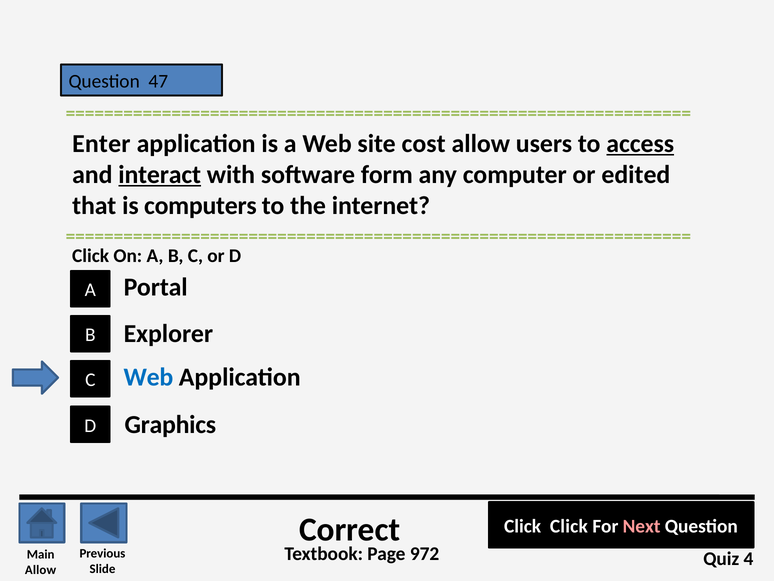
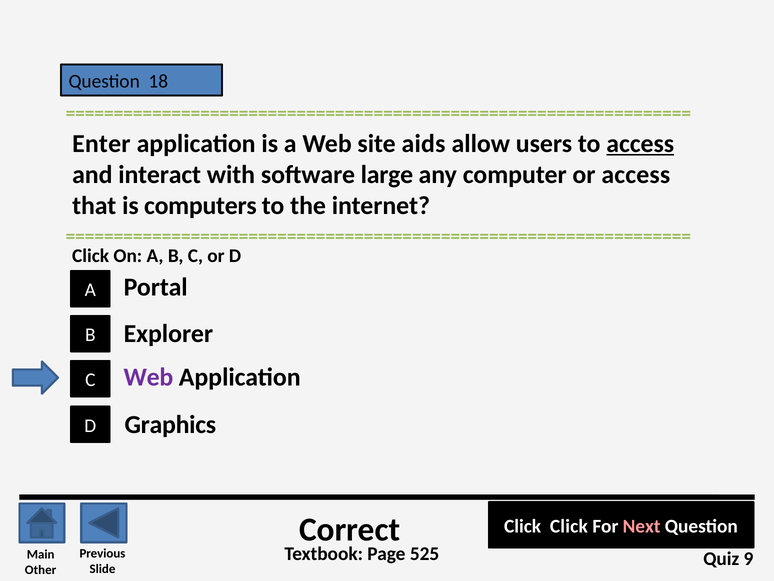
47: 47 -> 18 (158, 81)
cost: cost -> aids (423, 144)
interact underline: present -> none (160, 175)
form: form -> large (387, 175)
or edited: edited -> access (636, 175)
Web colour: blue -> purple (148, 377)
972: 972 -> 525 (425, 553)
4: 4 -> 9 (748, 559)
Allow: Allow -> Other (41, 569)
